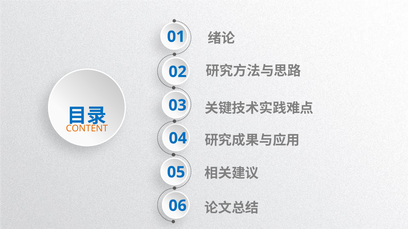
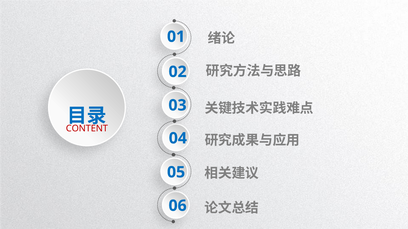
CONTENT colour: orange -> red (87, 129)
